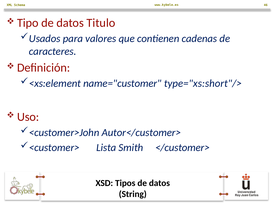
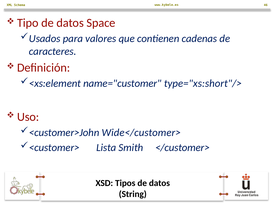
Titulo: Titulo -> Space (101, 23)
Autor</customer>: Autor</customer> -> Wide</customer> (141, 132)
